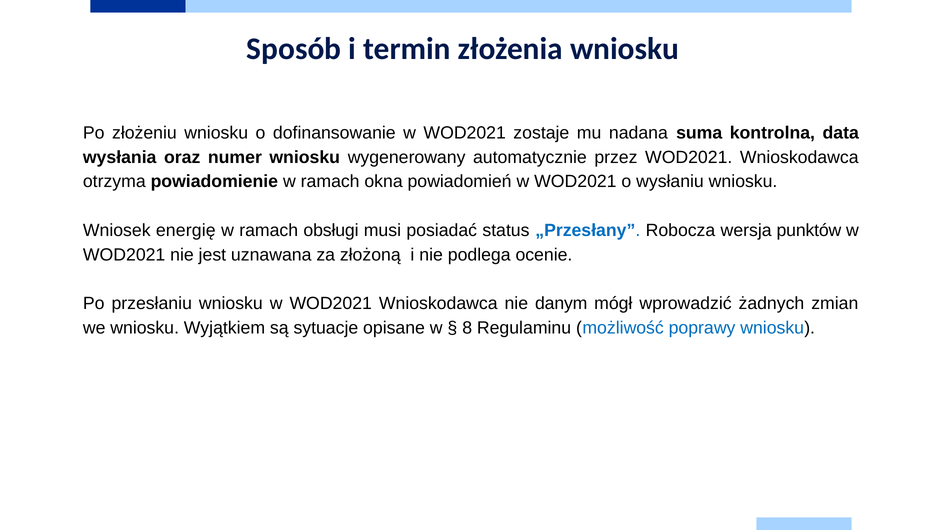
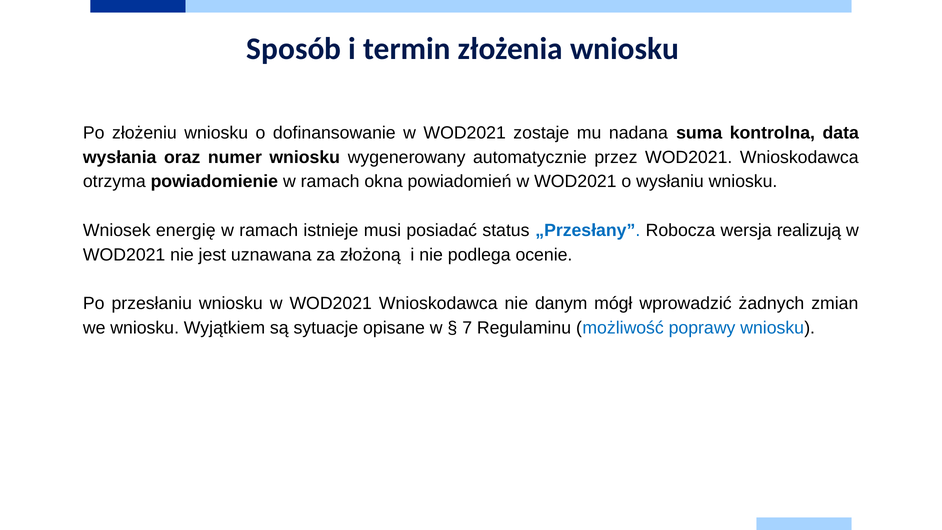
obsługi: obsługi -> istnieje (331, 230)
punktów: punktów -> realizują (809, 230)
8: 8 -> 7 (467, 328)
